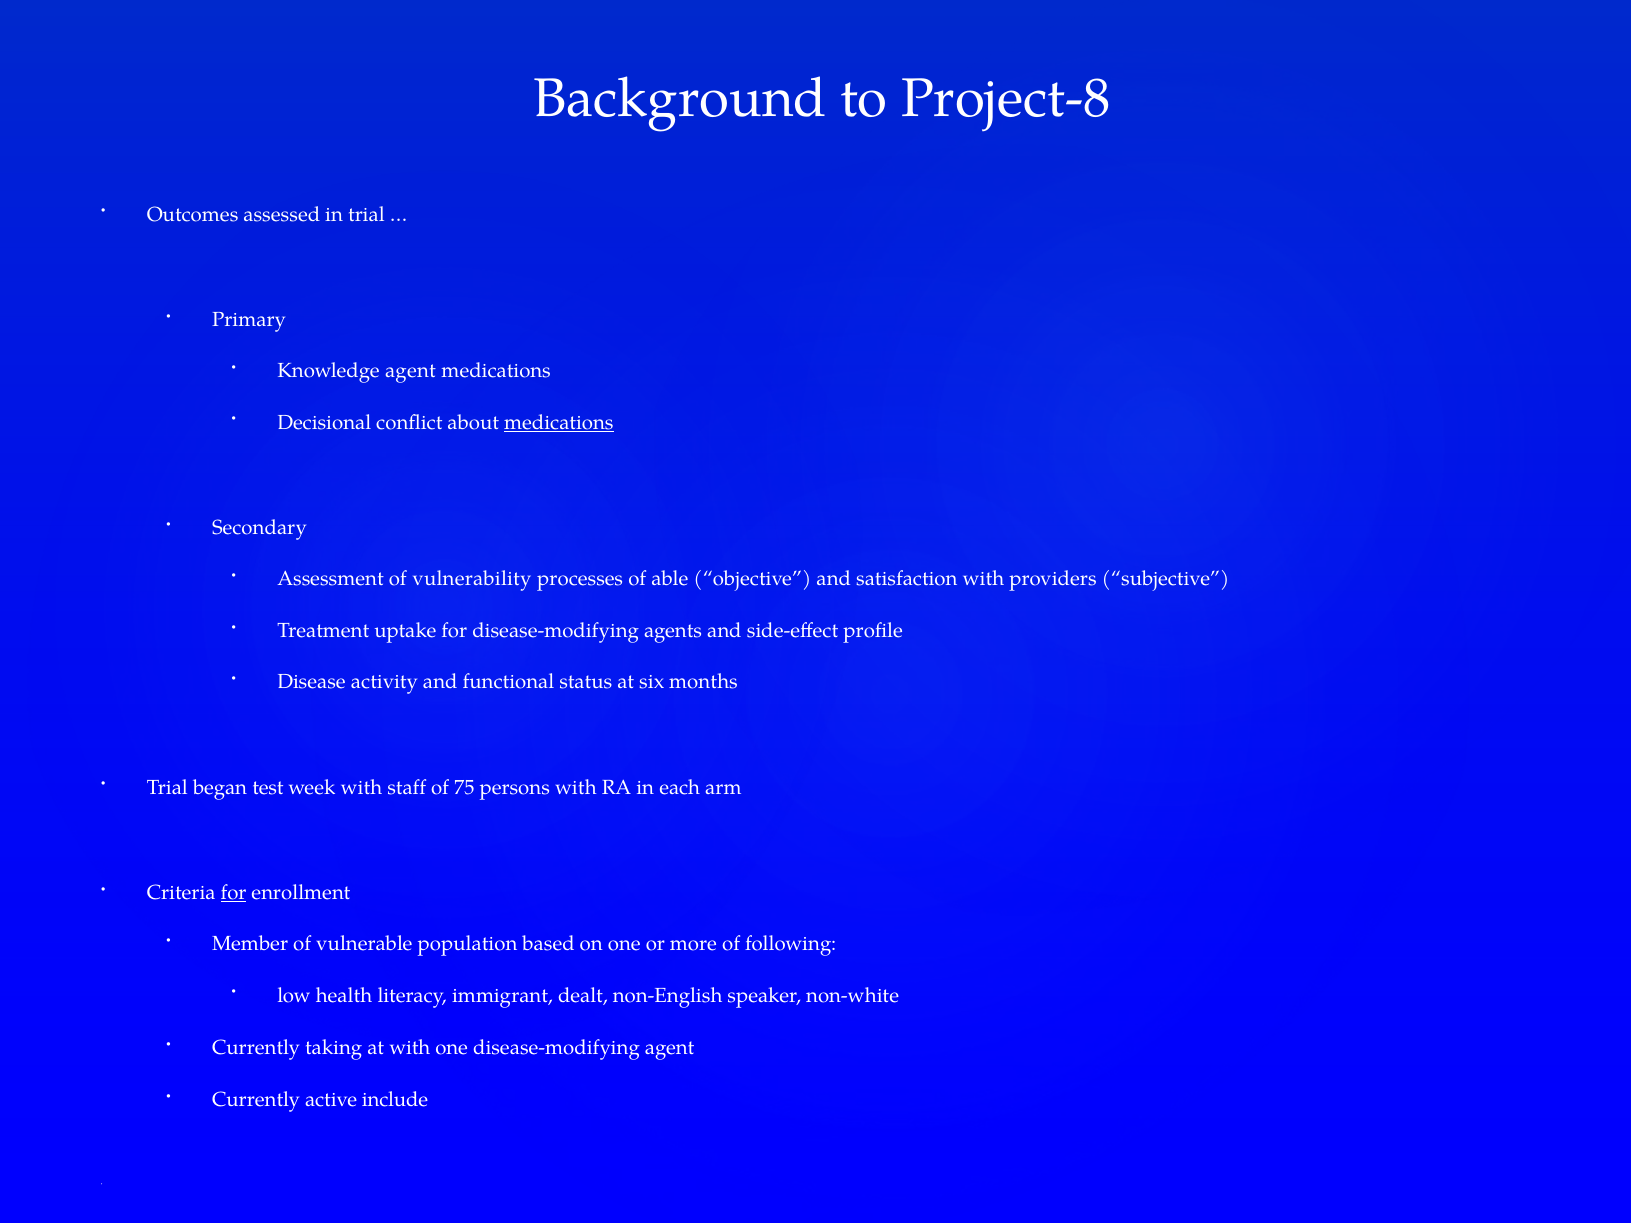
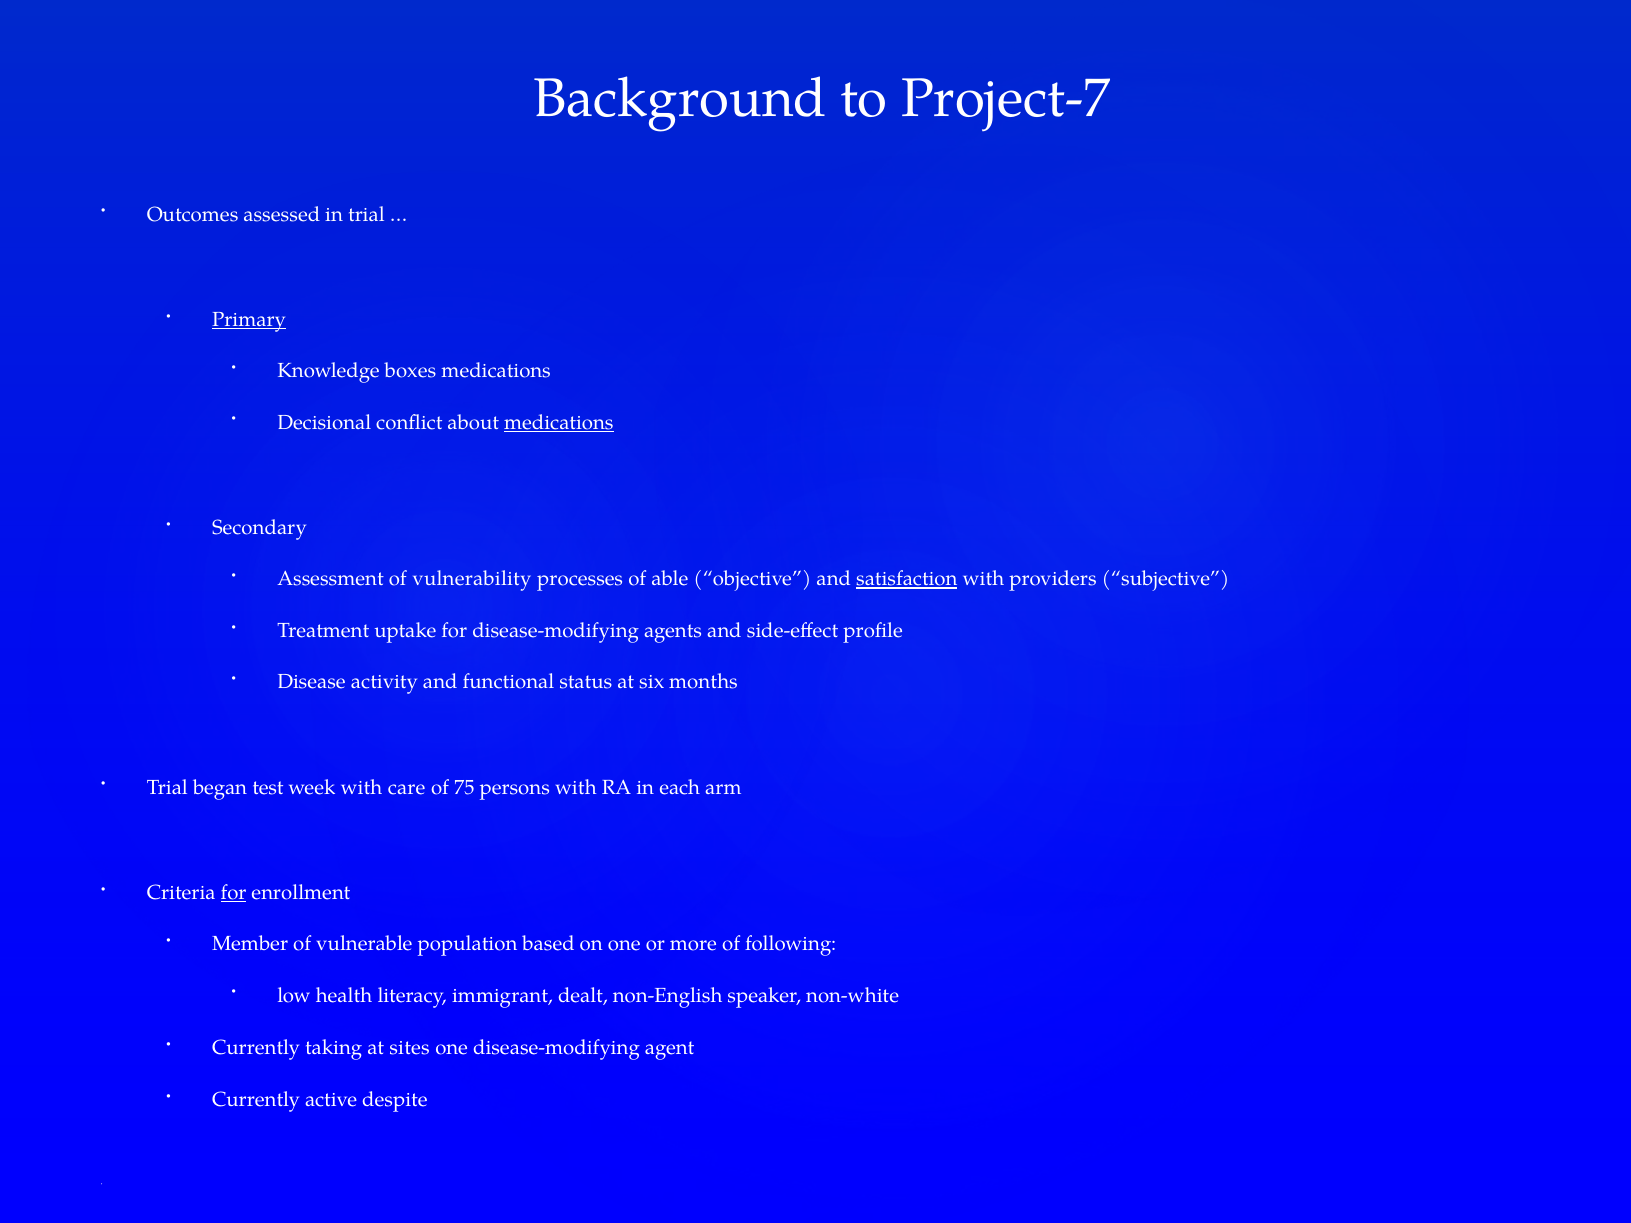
Project-8: Project-8 -> Project-7 (1006, 99)
Primary underline: none -> present (249, 320)
Knowledge agent: agent -> boxes (410, 371)
satisfaction underline: none -> present (907, 579)
staff: staff -> care (407, 787)
at with: with -> sites (410, 1048)
include: include -> despite (395, 1100)
